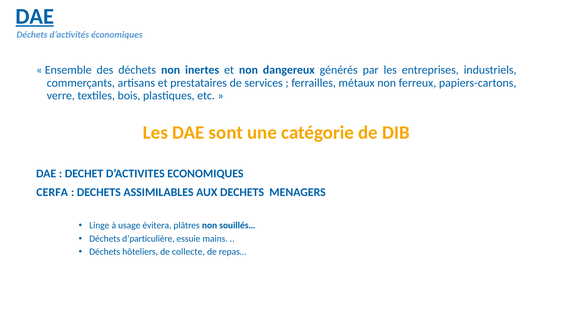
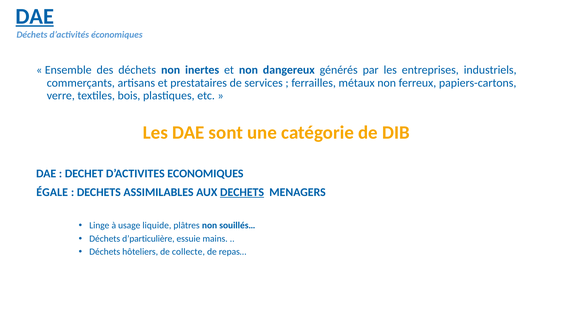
CERFA: CERFA -> ÉGALE (52, 192)
DECHETS underline: none -> present (242, 192)
évitera: évitera -> liquide (157, 225)
